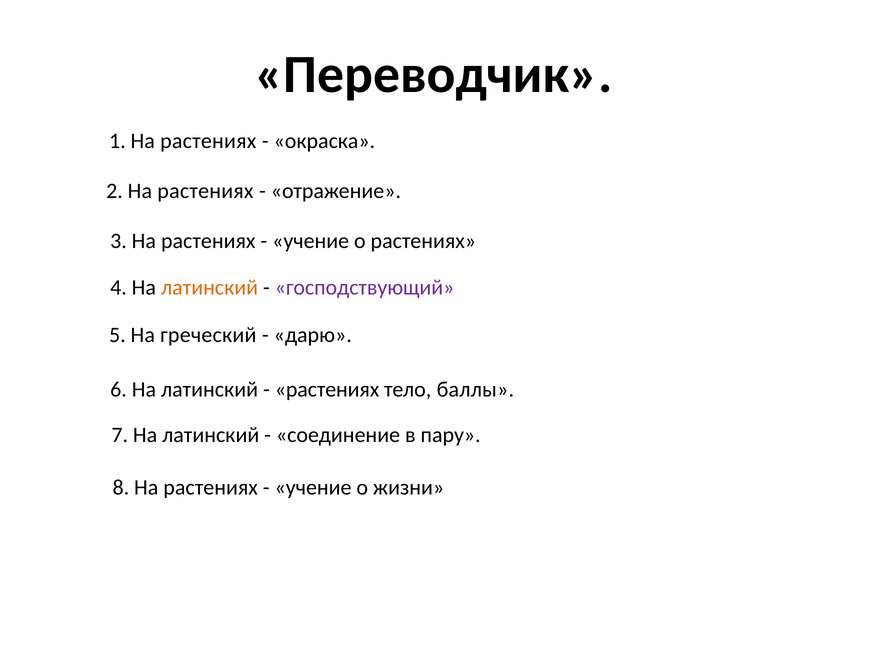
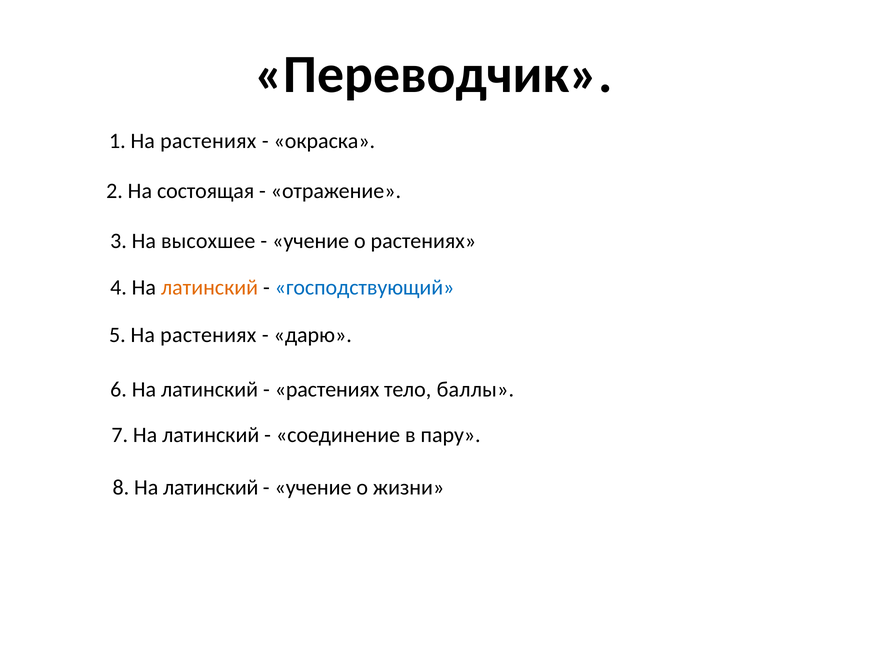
2 На растениях: растениях -> состоящая (206, 191)
3 На растениях: растениях -> высохшее (208, 241)
господствующий colour: purple -> blue (365, 287)
5 На греческий: греческий -> растениях (208, 335)
8 На растениях: растениях -> латинский (211, 488)
